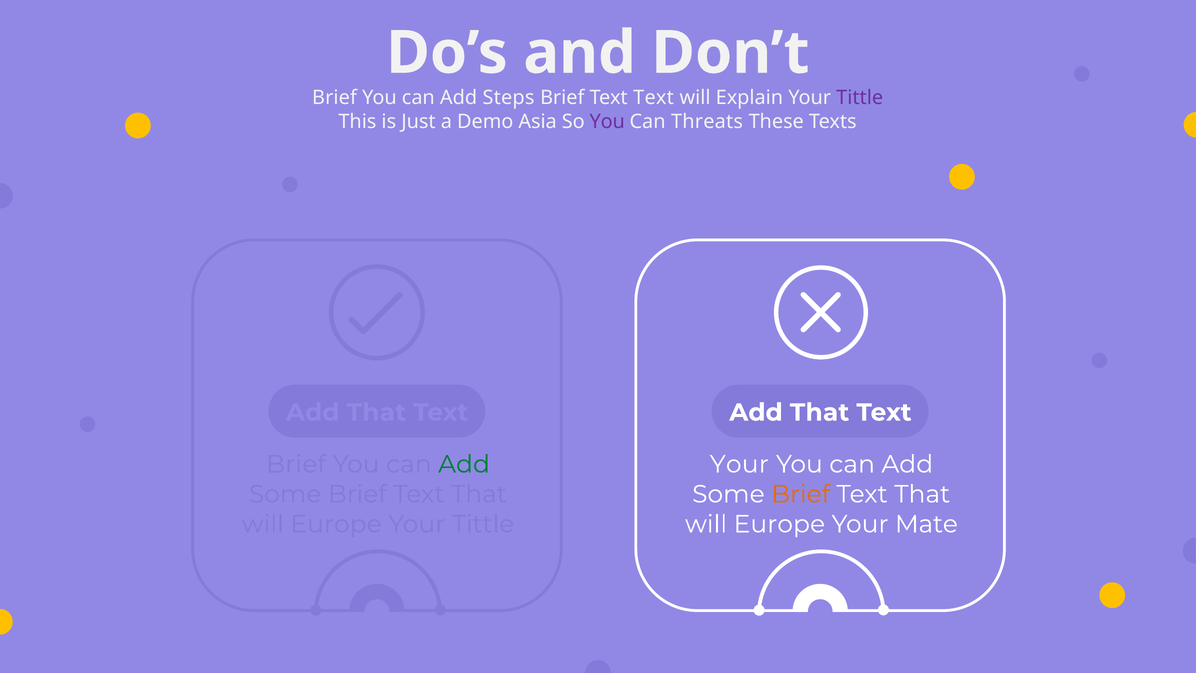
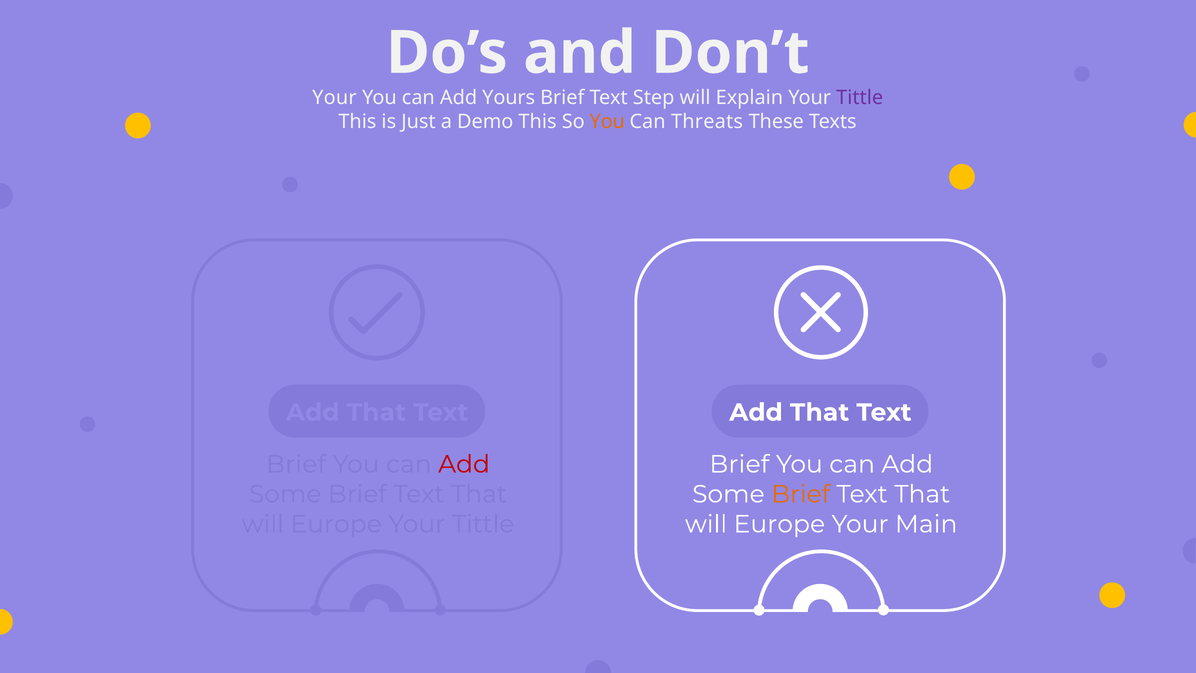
Brief: Brief -> Your (334, 98)
Steps: Steps -> Yours (509, 98)
Text: Text -> Step (654, 98)
Demo Asia: Asia -> This (538, 122)
You colour: purple -> orange (607, 122)
Add colour: green -> red (464, 464)
Your: Your -> Brief (739, 464)
Mate: Mate -> Main (926, 524)
